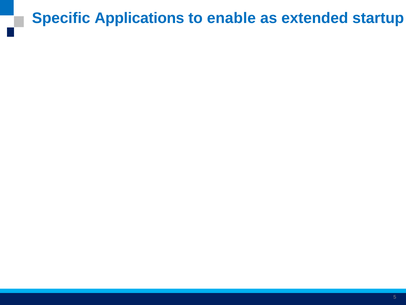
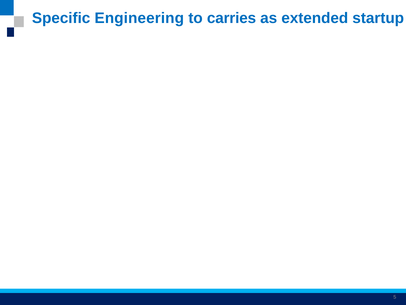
Applications: Applications -> Engineering (139, 18)
enable: enable -> carries (232, 18)
